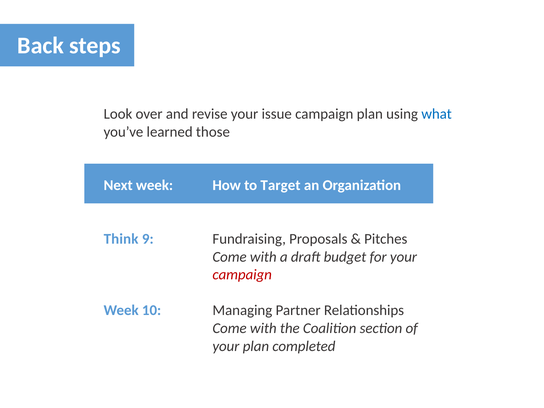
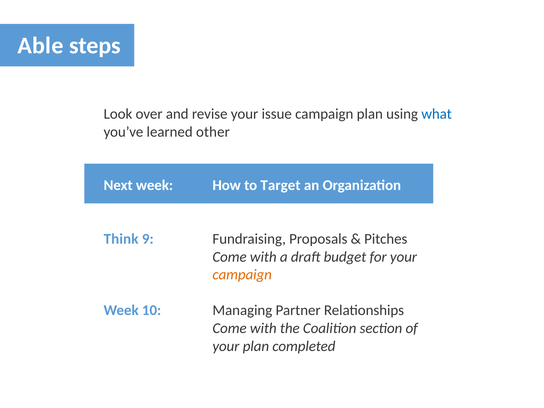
Back: Back -> Able (41, 46)
those: those -> other (213, 132)
campaign colour: red -> orange (242, 275)
